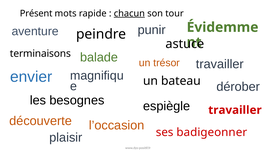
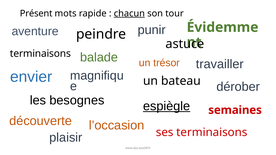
espiègle underline: none -> present (167, 106)
travailler: travailler -> semaines (235, 110)
ses badigeonner: badigeonner -> terminaisons (212, 133)
